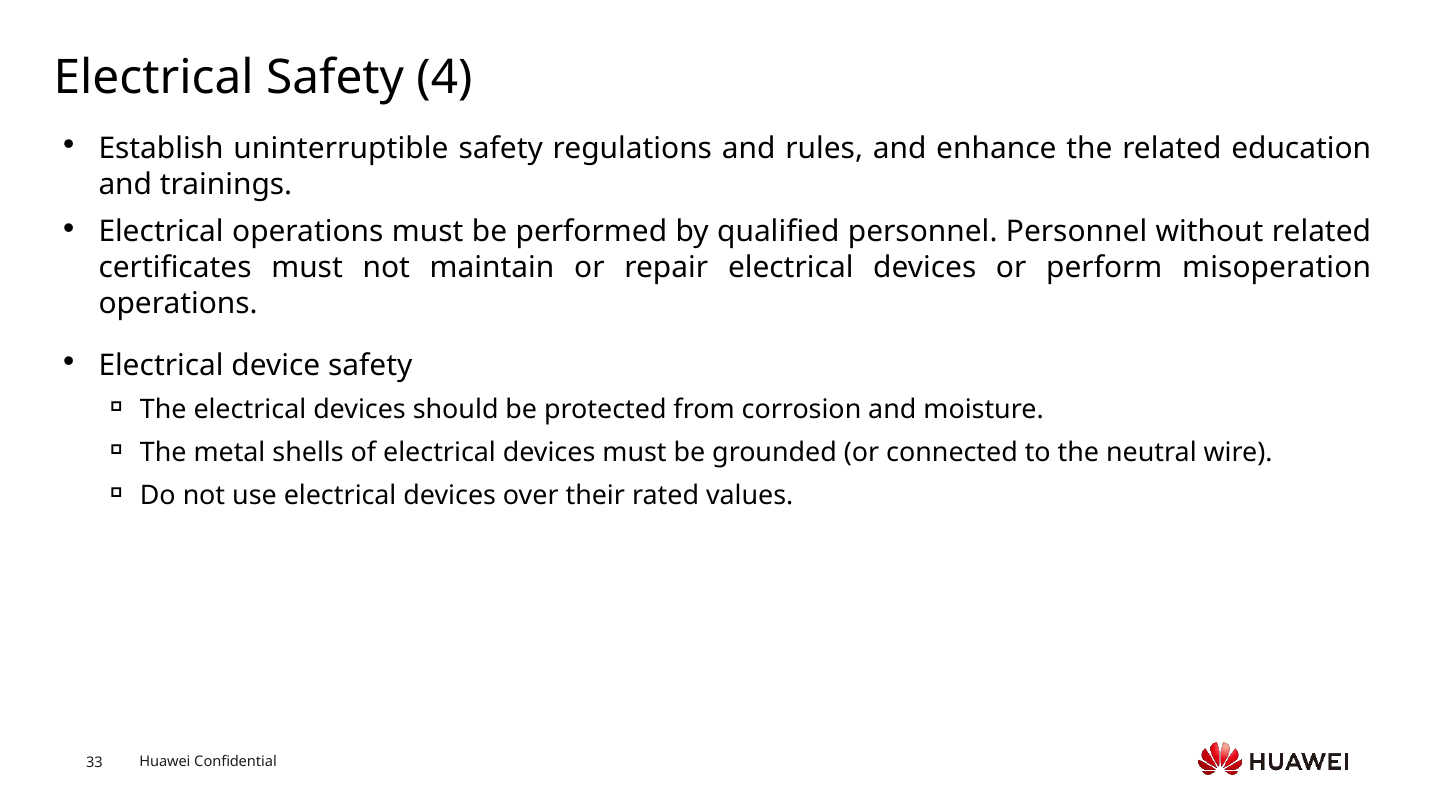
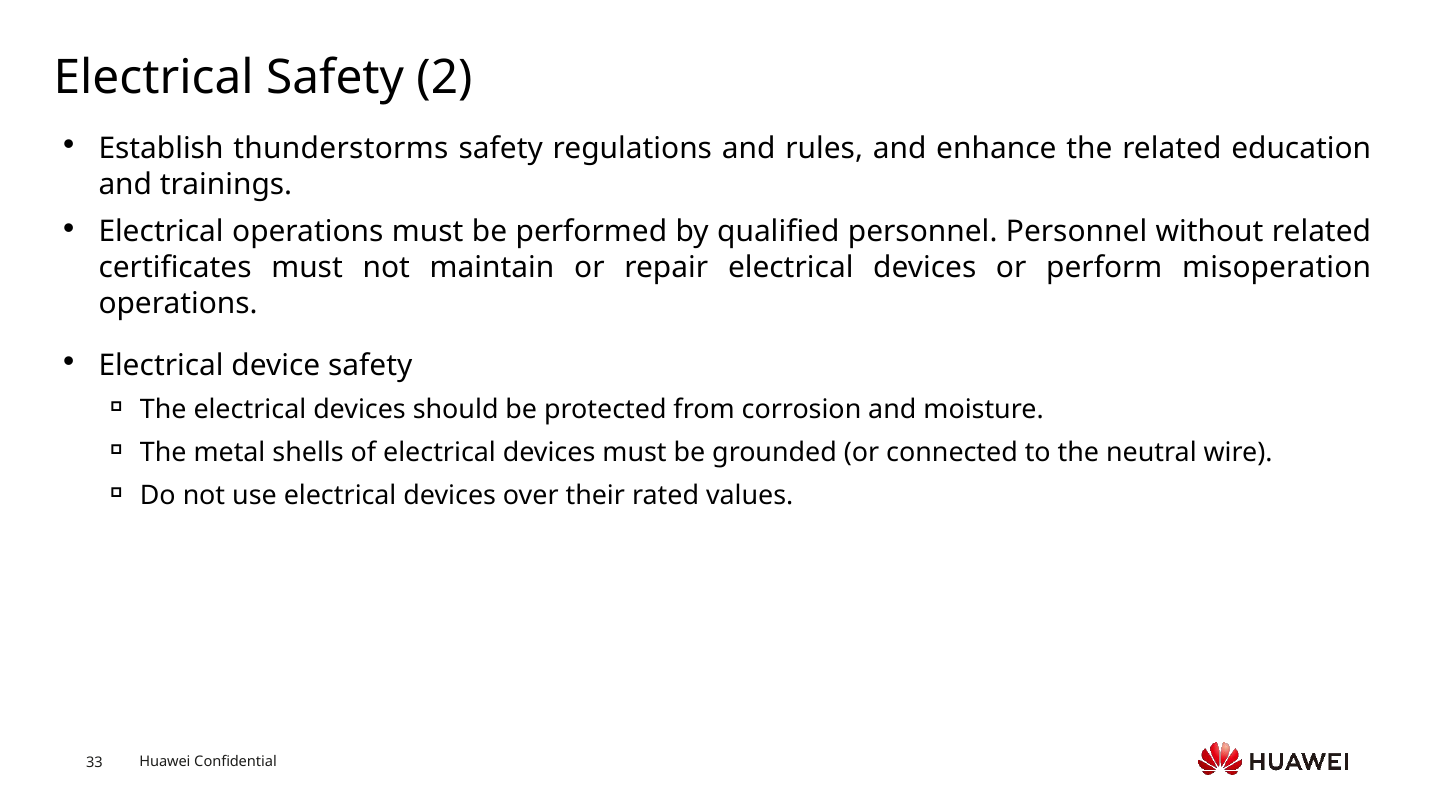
4: 4 -> 2 (444, 78)
uninterruptible: uninterruptible -> thunderstorms (341, 148)
